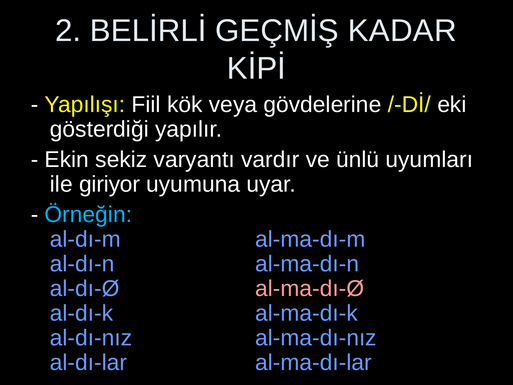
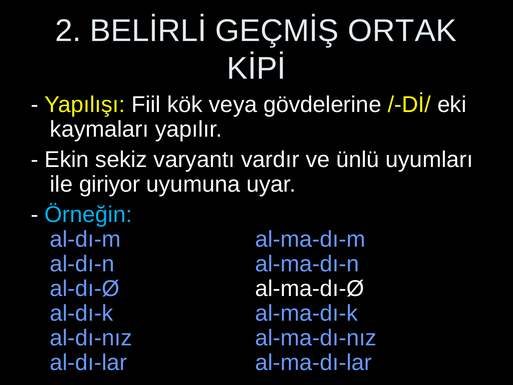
KADAR: KADAR -> ORTAK (402, 31)
gösterdiği: gösterdiği -> kaymaları (99, 129)
al-ma-dı-Ø colour: pink -> white (310, 288)
